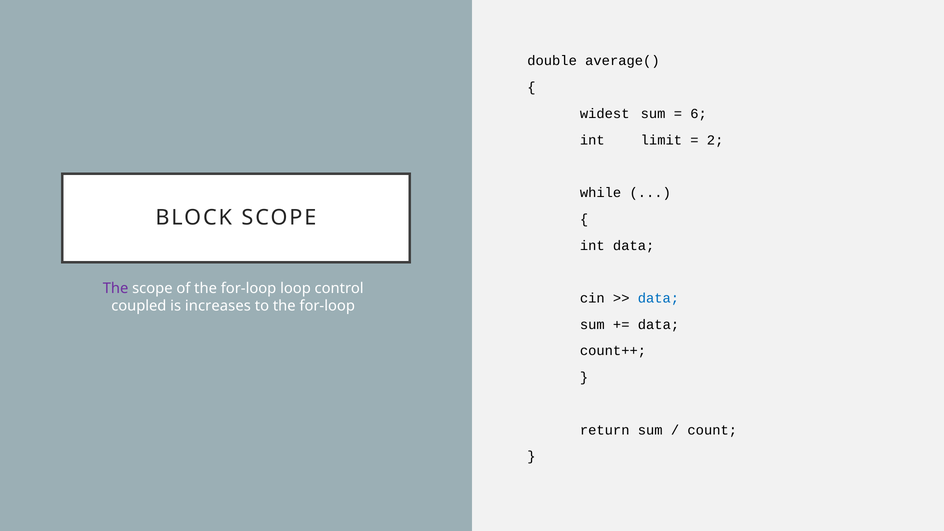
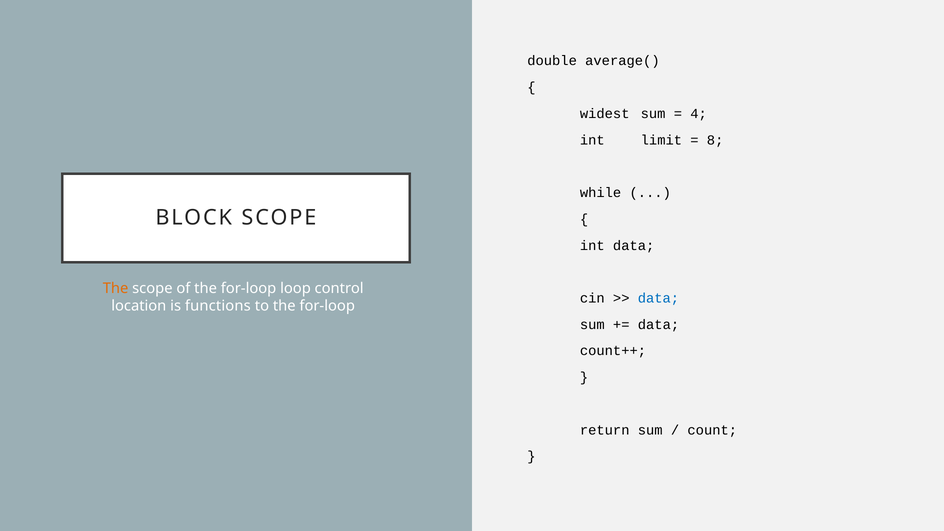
6: 6 -> 4 (699, 114)
2: 2 -> 8 (715, 140)
The colour: purple -> orange (116, 288)
coupled: coupled -> location (139, 306)
increases: increases -> functions (218, 306)
